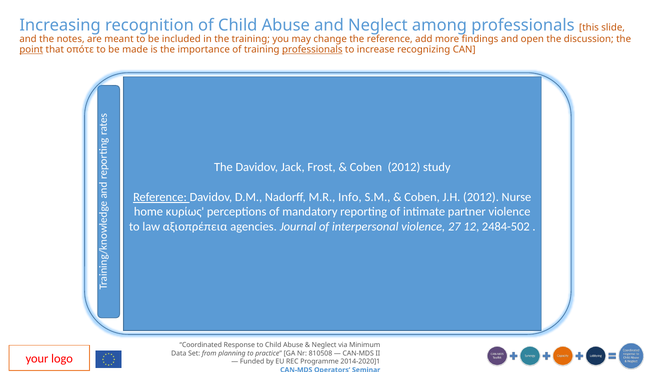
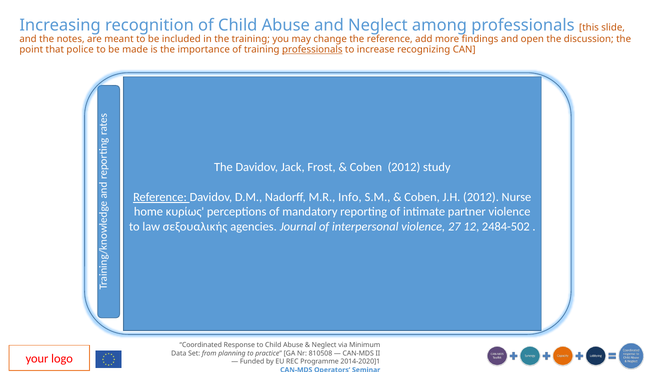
point underline: present -> none (31, 50)
οπότε: οπότε -> police (80, 50)
αξιοπρέπεια: αξιοπρέπεια -> σεξουαλικής (195, 227)
